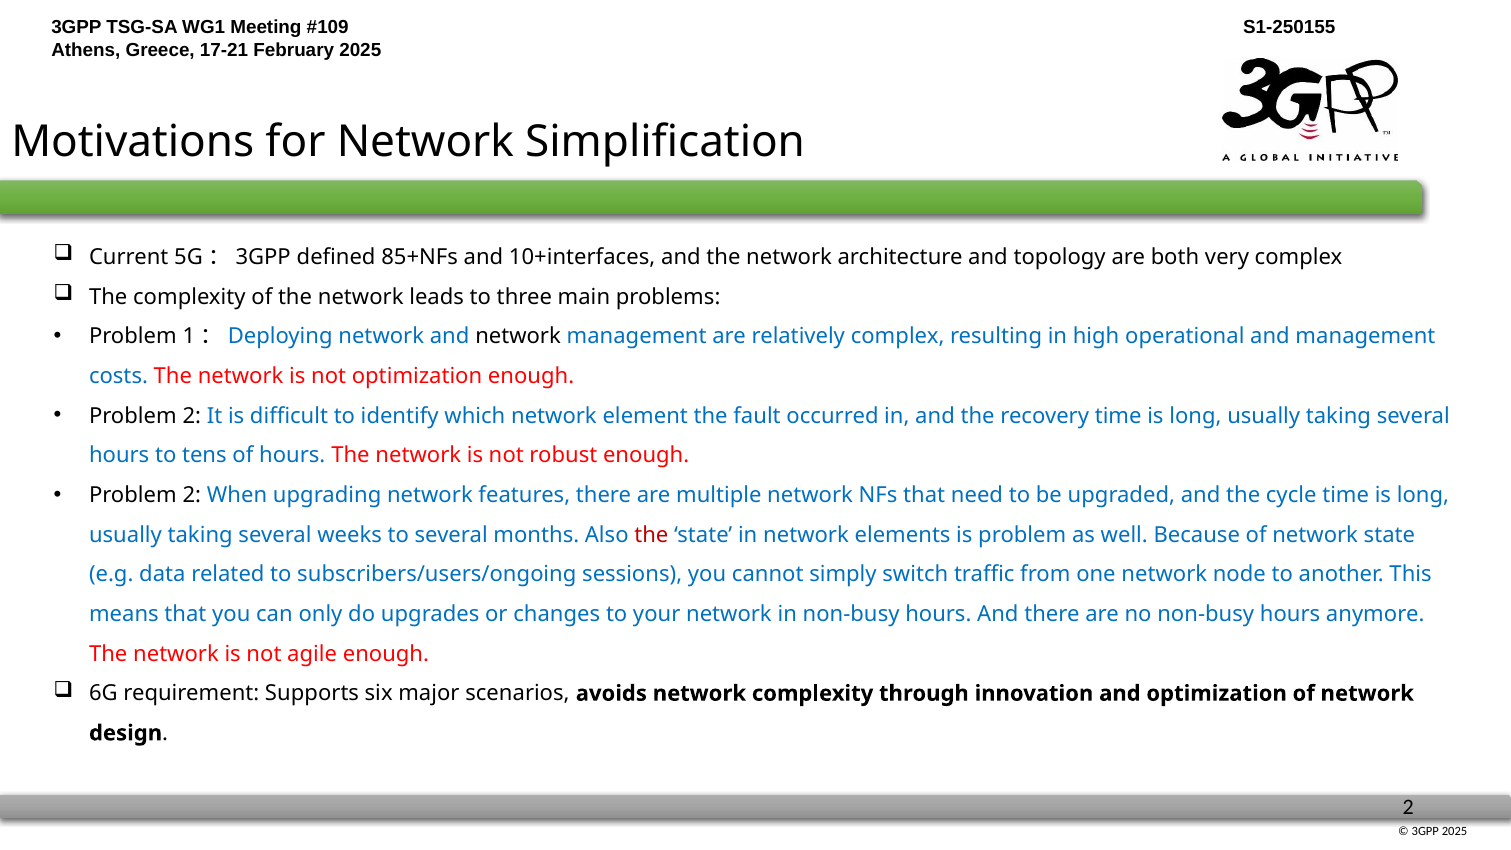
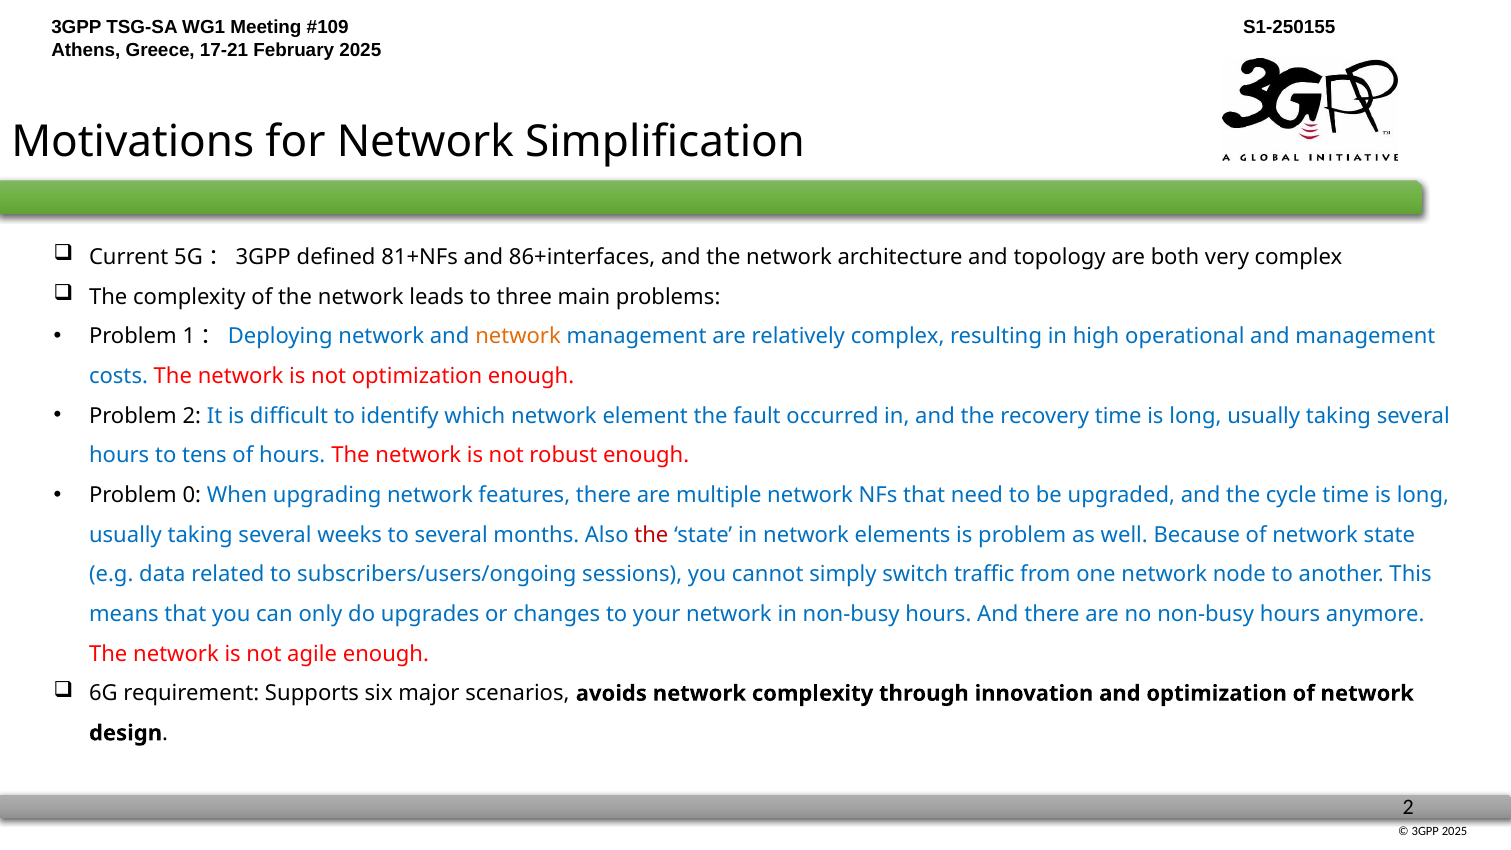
85+NFs: 85+NFs -> 81+NFs (420, 257)
10+interfaces: 10+interfaces -> 86+interfaces (582, 257)
network colour: black -> orange (518, 336)
2: 2 -> 0 (192, 495)
